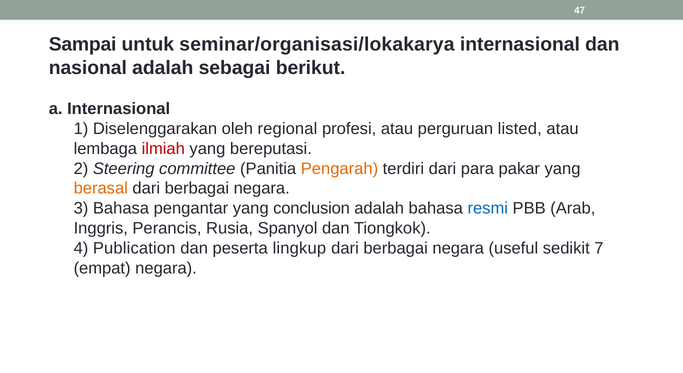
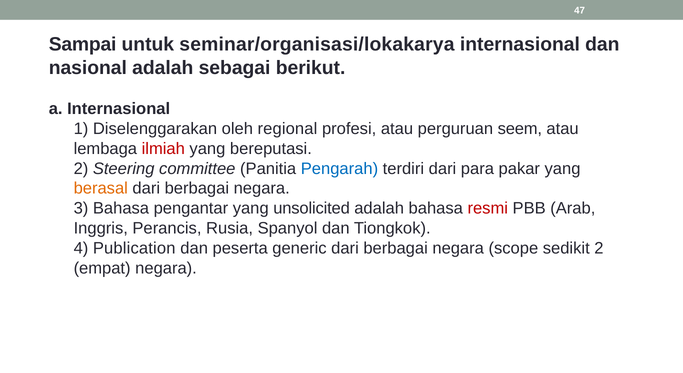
listed: listed -> seem (520, 129)
Pengarah colour: orange -> blue (339, 168)
conclusion: conclusion -> unsolicited (312, 208)
resmi colour: blue -> red (488, 208)
lingkup: lingkup -> generic (299, 248)
useful: useful -> scope (513, 248)
sedikit 7: 7 -> 2 (599, 248)
